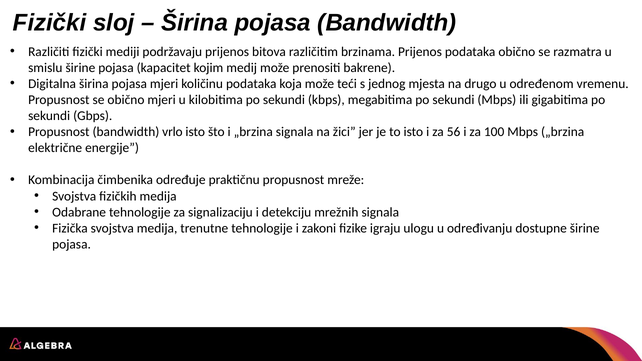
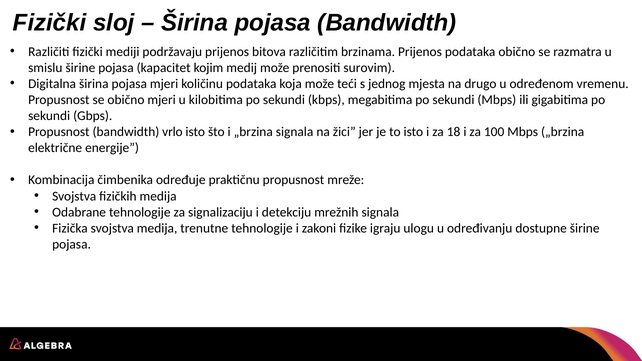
bakrene: bakrene -> surovim (369, 68)
56: 56 -> 18 (454, 132)
